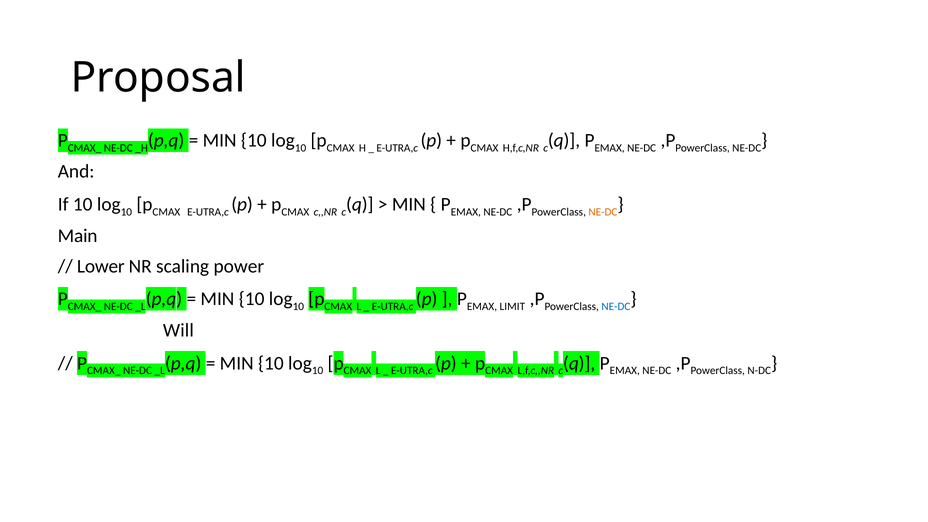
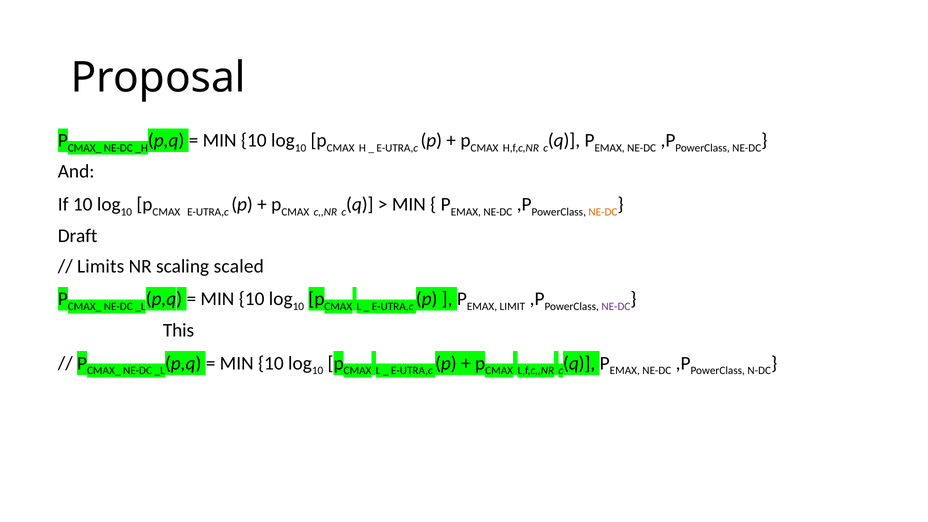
Main: Main -> Draft (78, 236)
Lower: Lower -> Limits (101, 266)
power: power -> scaled (239, 266)
NE-DC colour: blue -> purple (616, 307)
Will: Will -> This (179, 330)
